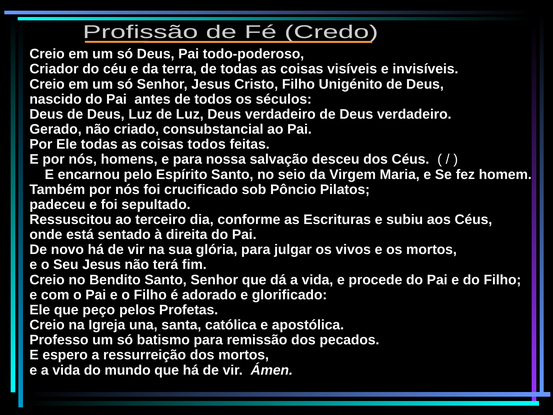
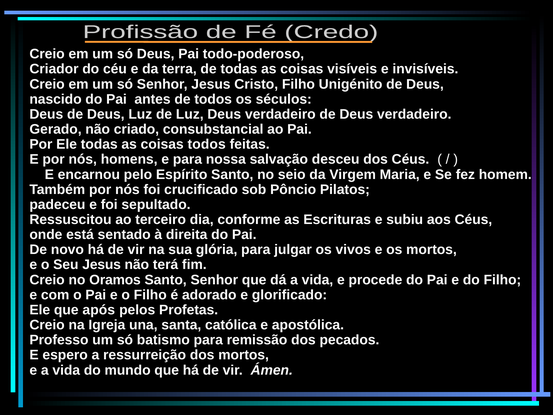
Bendito: Bendito -> Oramos (115, 280)
peço: peço -> após (99, 310)
